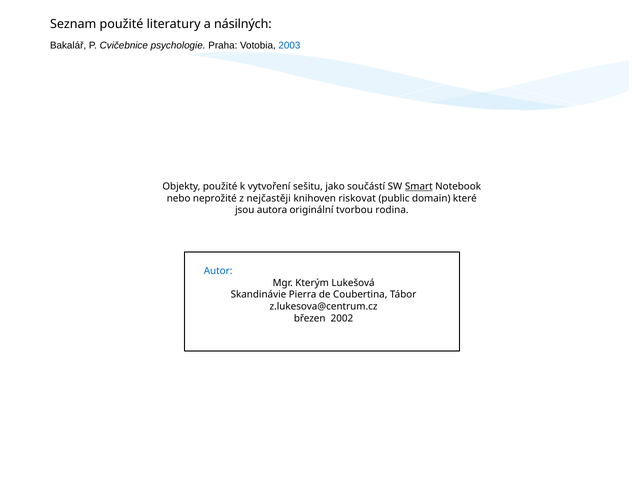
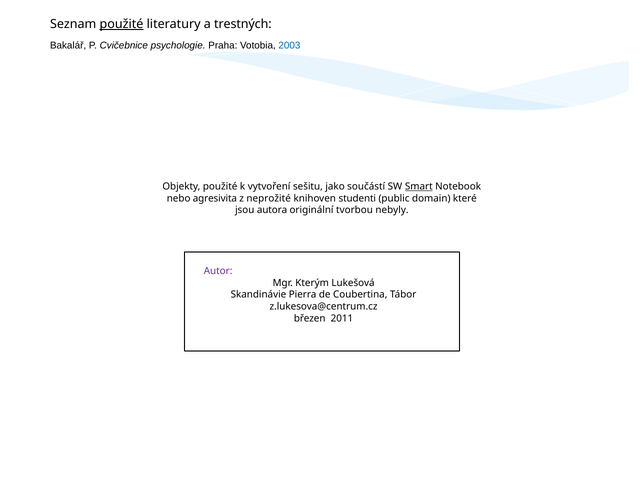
použité underline: none -> present (121, 24)
násilných: násilných -> trestných (243, 24)
neprožité: neprožité -> agresivita (215, 198)
nejčastěji: nejčastěji -> neprožité (269, 198)
riskovat: riskovat -> studenti (357, 198)
rodina: rodina -> nebyly (392, 210)
Autor colour: blue -> purple (218, 271)
2002: 2002 -> 2011 (342, 318)
